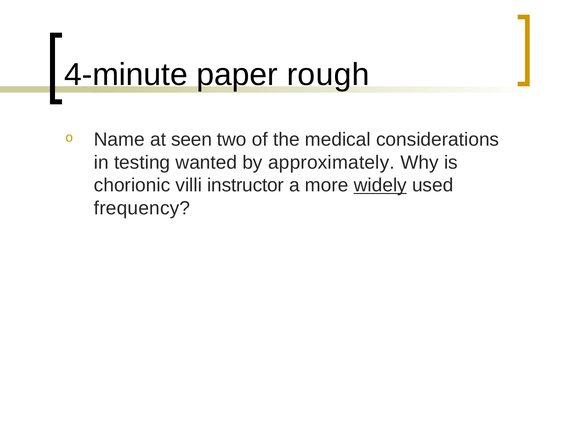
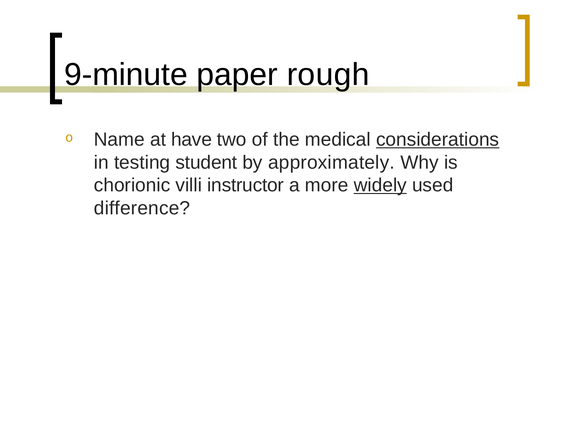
4-minute: 4-minute -> 9-minute (126, 75)
seen: seen -> have (192, 140)
considerations underline: none -> present (438, 140)
wanted: wanted -> student (206, 163)
frequency: frequency -> difference (142, 209)
